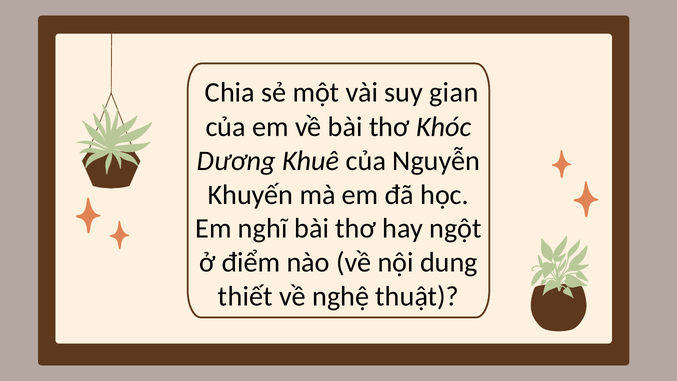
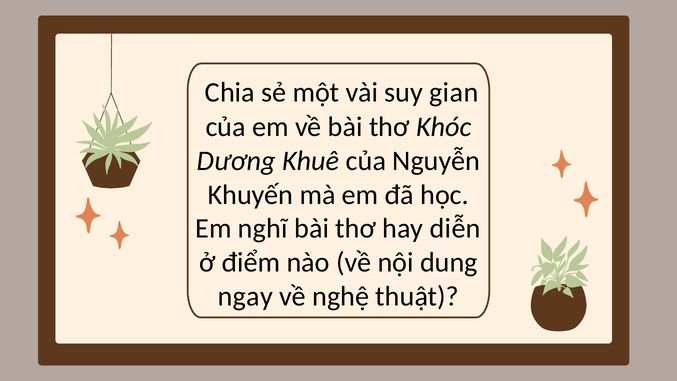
ngột: ngột -> diễn (455, 228)
thiết: thiết -> ngay (245, 296)
